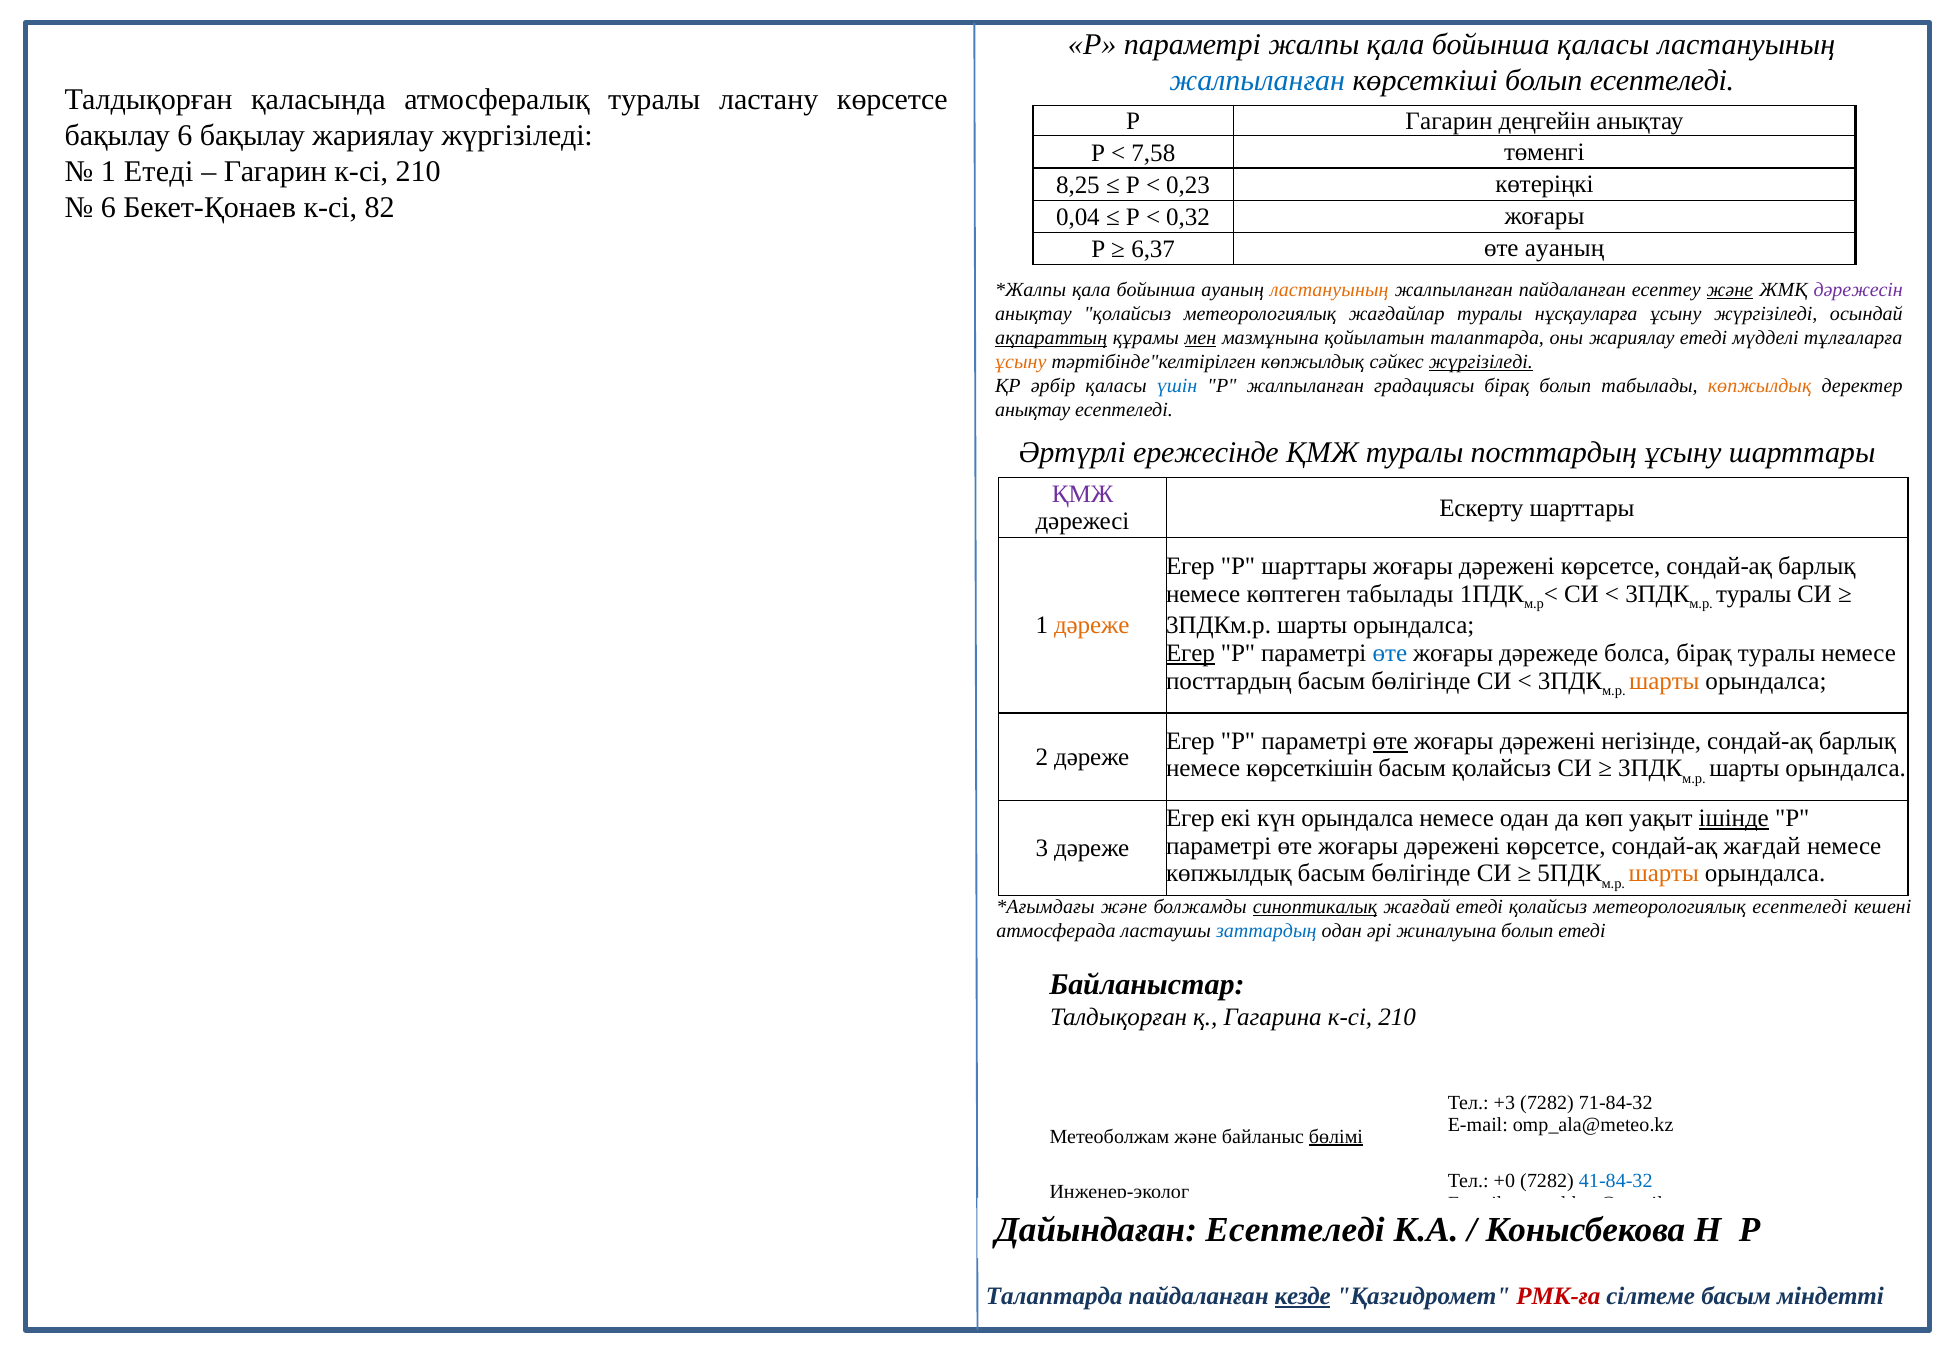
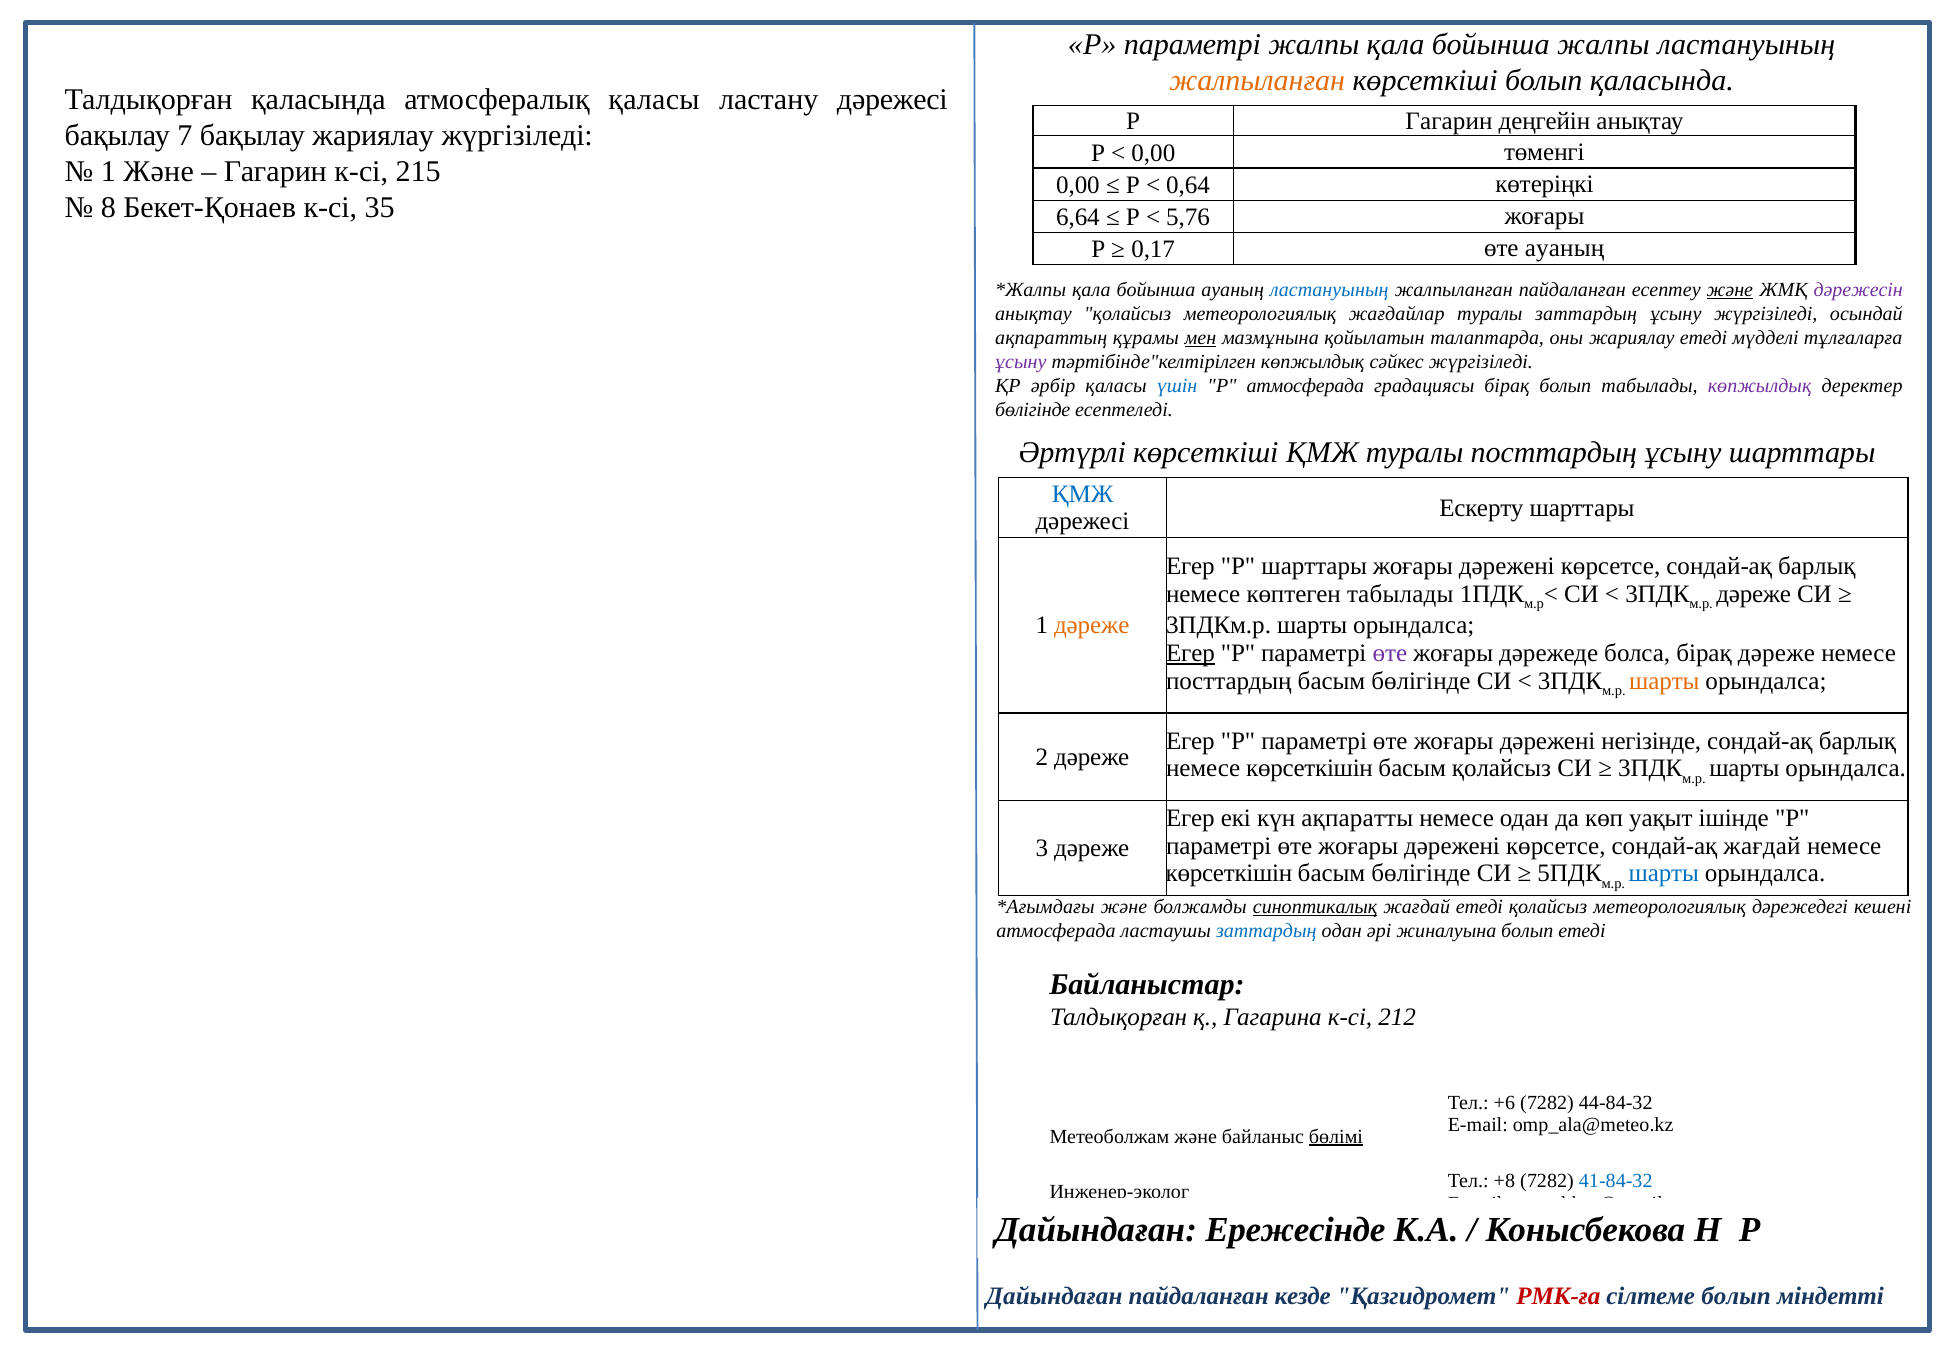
бойынша қаласы: қаласы -> жалпы (1603, 44)
жалпыланған colour: blue -> orange (1257, 80)
болып есептеледі: есептеледі -> қаласында (1662, 80)
атмосфералық туралы: туралы -> қаласы (654, 99)
ластану көрсетсе: көрсетсе -> дәрежесі (892, 99)
бақылау 6: 6 -> 7 (185, 136)
7,58: 7,58 -> 0,00 (1153, 153)
1 Етеді: Етеді -> Және (159, 172)
Гагарин к-сі 210: 210 -> 215 (418, 172)
8,25: 8,25 -> 0,00 (1078, 185)
0,23: 0,23 -> 0,64 (1188, 185)
6: 6 -> 8 (108, 208)
82: 82 -> 35 (380, 208)
0,04: 0,04 -> 6,64 (1078, 218)
0,32: 0,32 -> 5,76 (1188, 218)
6,37: 6,37 -> 0,17 (1153, 250)
ластануының colour: orange -> blue (1329, 290)
туралы нұсқауларға: нұсқауларға -> заттардың (1586, 314)
ақпараттың underline: present -> none (1051, 338)
ұсыну colour: orange -> purple (1021, 362)
жүргізіледі underline: present -> none (1481, 362)
Р жалпыланған: жалпыланған -> атмосферада (1305, 386)
көпжылдық colour: orange -> purple (1760, 386)
анықтау: анықтау -> бөлігінде (1033, 410)
Әртүрлі ережесінде: ережесінде -> көрсеткіші (1206, 453)
ҚМЖ colour: purple -> blue (1083, 494)
туралы: туралы -> дәреже (1754, 594)
өте colour: blue -> purple (1390, 653)
бірақ туралы: туралы -> дәреже (1776, 653)
өте underline: present -> none (1390, 741)
күн орындалса: орындалса -> ақпаратты (1357, 819)
ішінде underline: present -> none (1734, 819)
көпжылдық: көпжылдық -> көрсеткішін (1229, 874)
шарты colour: orange -> blue (1664, 874)
метеорологиялық есептеледі: есептеледі -> дәрежедегі (1800, 907)
Гагарина к-сі 210: 210 -> 212 (1397, 1018)
+3: +3 -> +6 (1504, 1103)
71-84-32: 71-84-32 -> 44-84-32 (1616, 1103)
+0: +0 -> +8 (1504, 1182)
Дайындаған Есептеледі: Есептеледі -> Ережесінде (1295, 1231)
Талаптарда: Талаптарда -> Дайындаған (1054, 1297)
кезде underline: present -> none (1303, 1297)
сілтеме басым: басым -> болып (1736, 1297)
